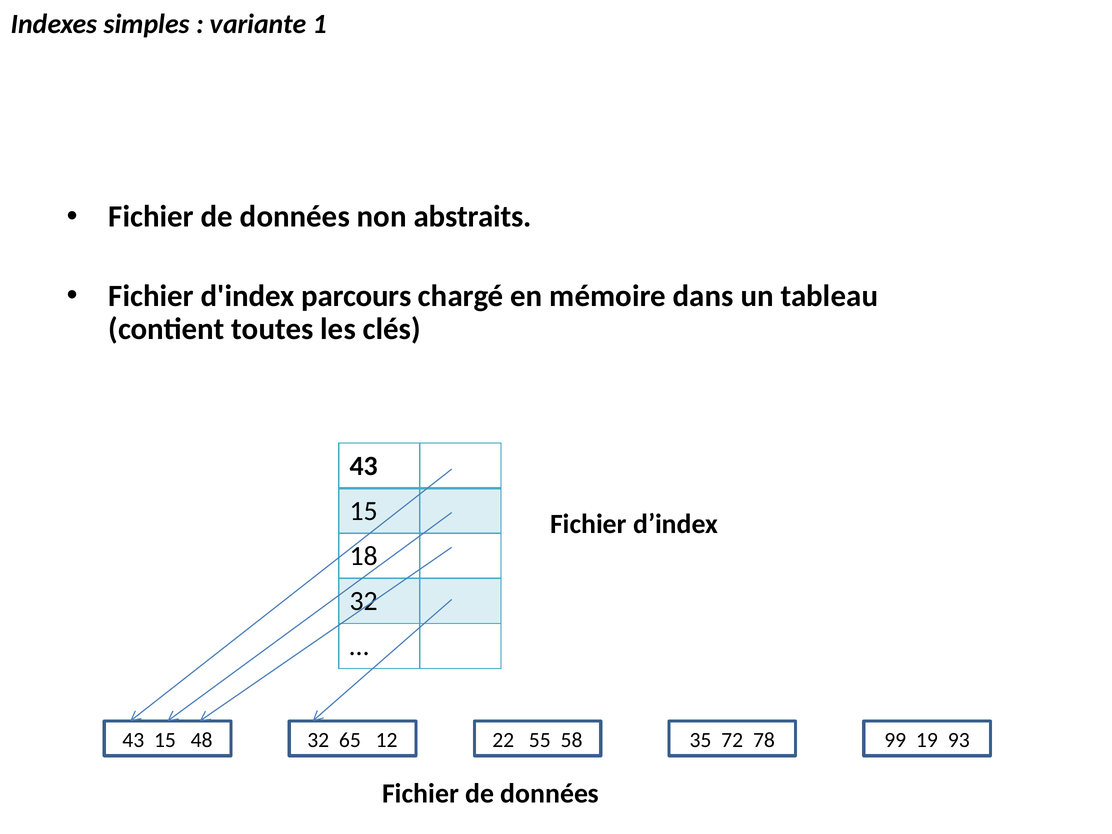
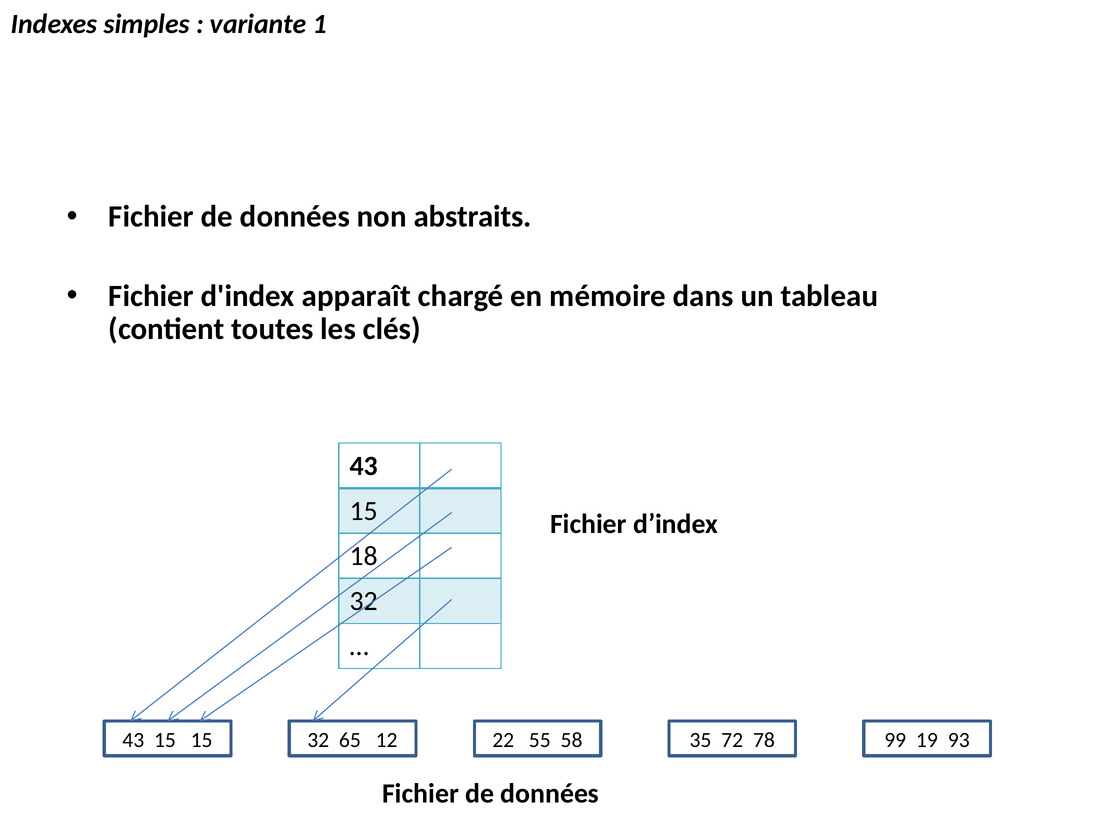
parcours: parcours -> apparaît (356, 296)
15 48: 48 -> 15 (202, 740)
